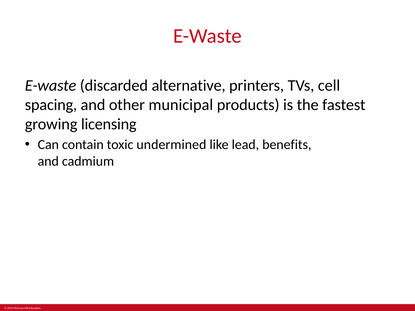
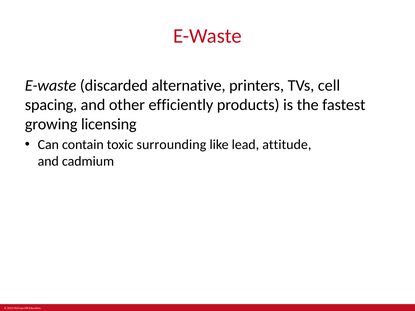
municipal: municipal -> efficiently (181, 105)
undermined: undermined -> surrounding (171, 145)
benefits: benefits -> attitude (287, 145)
